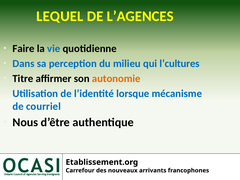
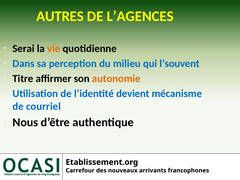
LEQUEL: LEQUEL -> AUTRES (60, 16)
Faire: Faire -> Serai (23, 49)
vie colour: blue -> orange (54, 49)
l’cultures: l’cultures -> l’souvent (180, 64)
lorsque: lorsque -> devient (133, 94)
